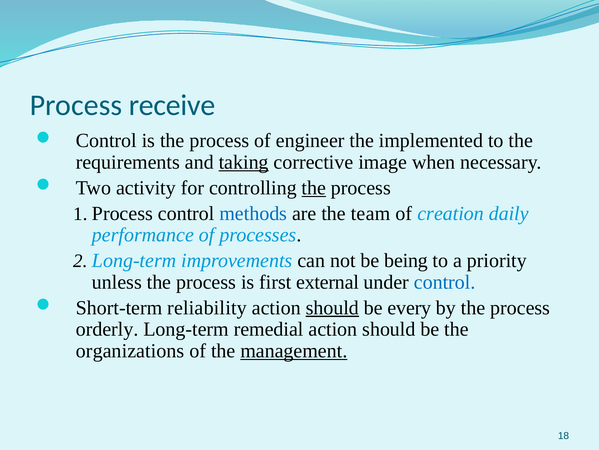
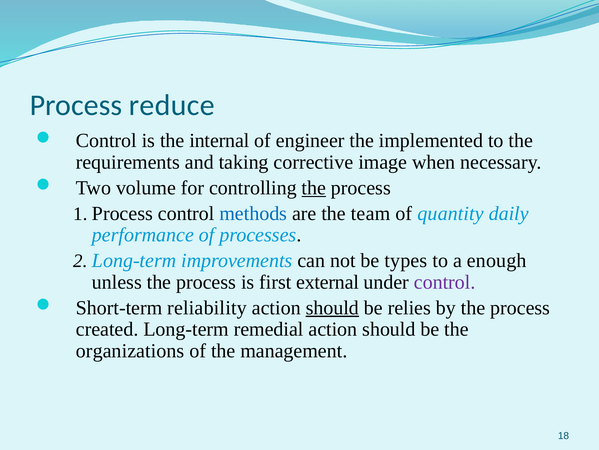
receive: receive -> reduce (172, 105)
is the process: process -> internal (219, 140)
taking underline: present -> none (244, 162)
activity: activity -> volume (146, 188)
creation: creation -> quantity (451, 213)
being: being -> types (406, 260)
priority: priority -> enough (497, 260)
control colour: blue -> purple (445, 282)
every: every -> relies (409, 307)
orderly: orderly -> created (107, 329)
management underline: present -> none (294, 350)
